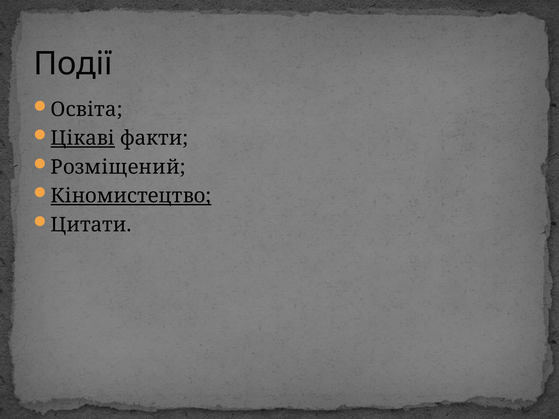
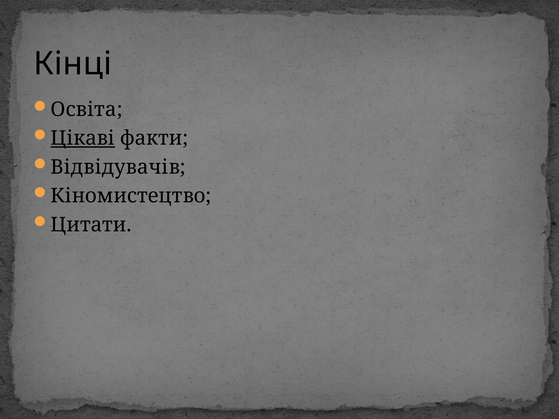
Події: Події -> Кінці (73, 64)
Розміщений: Розміщений -> Відвідувачів (118, 167)
Кіномистецтво underline: present -> none (131, 196)
